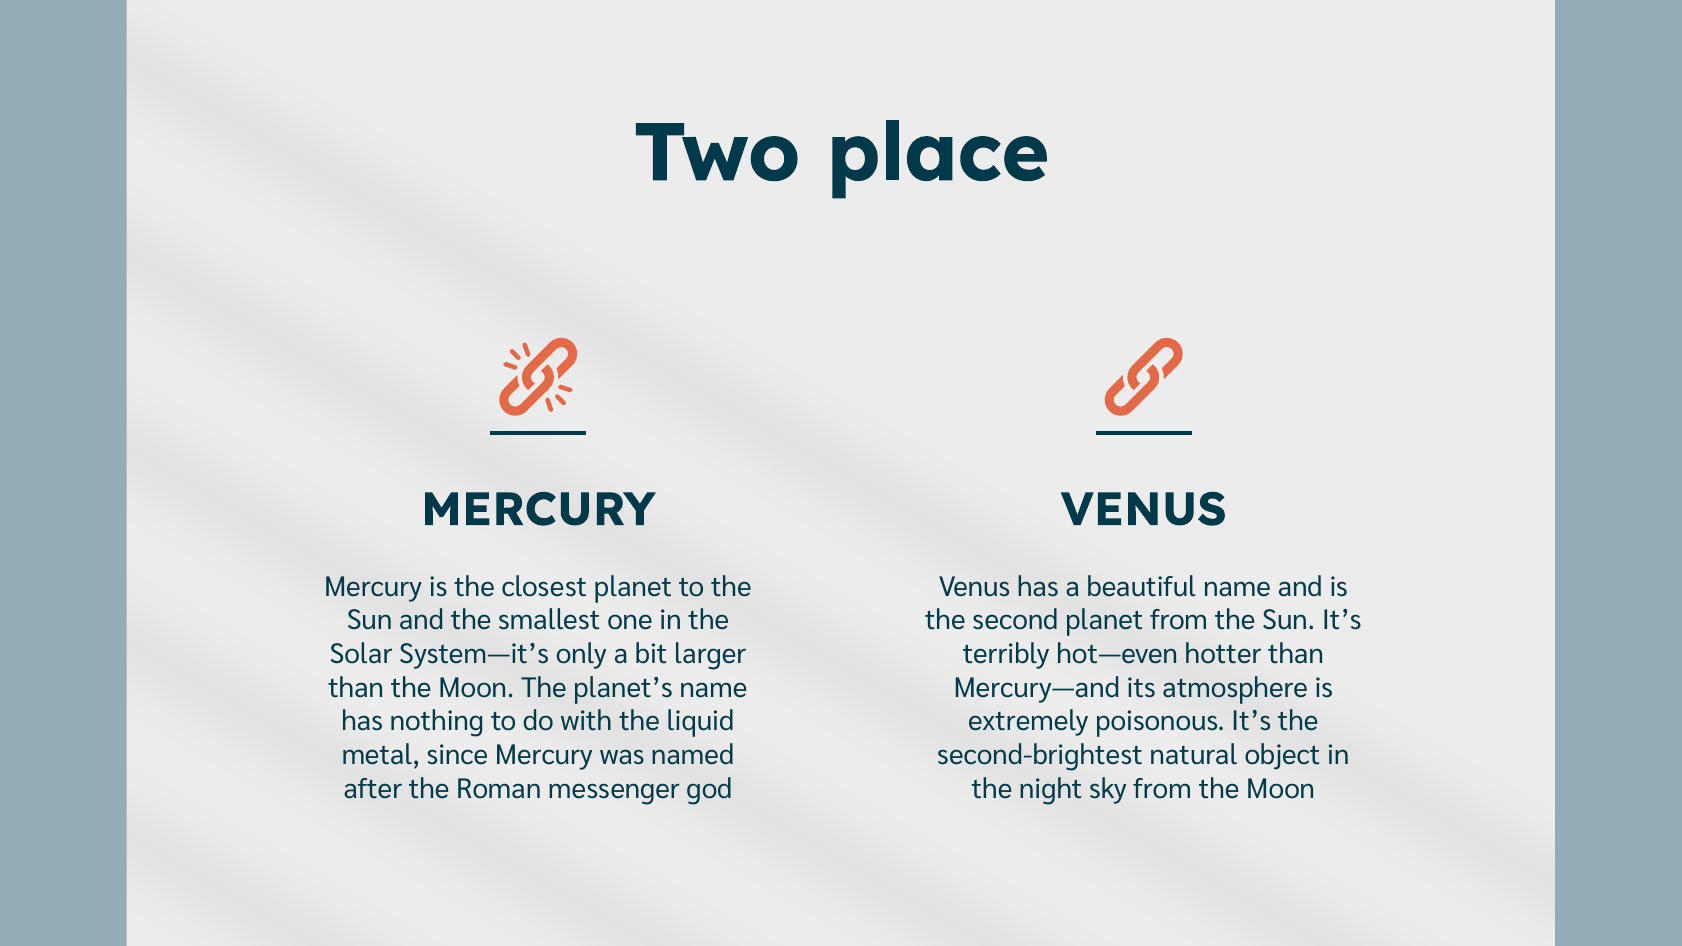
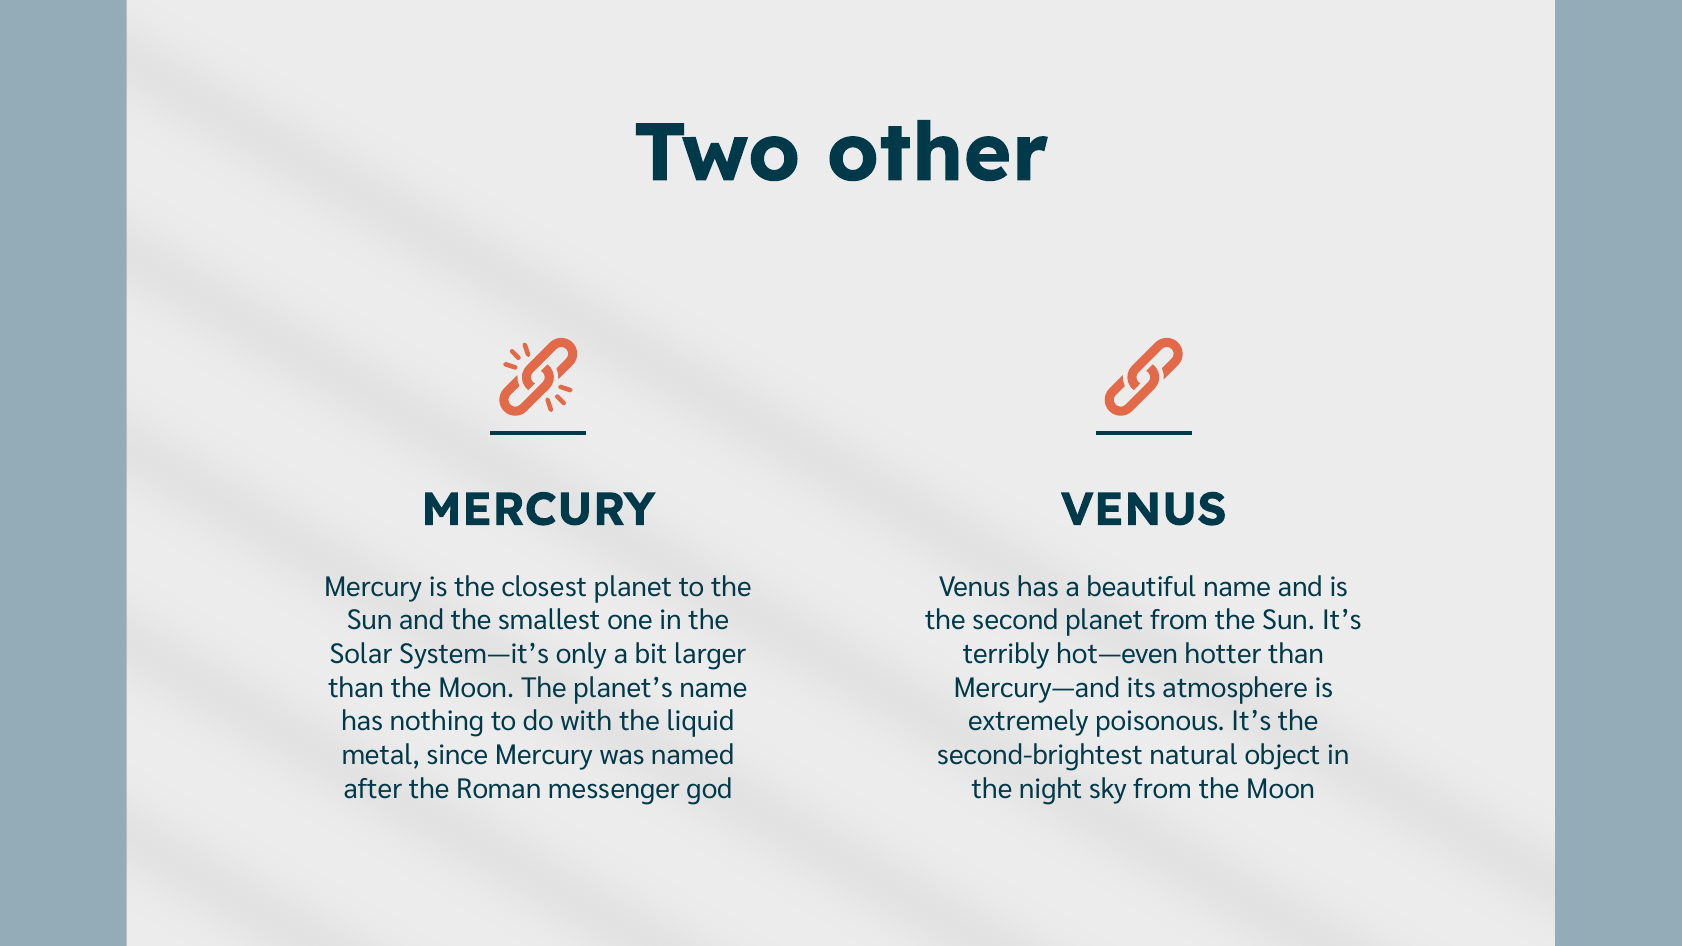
place: place -> other (938, 153)
